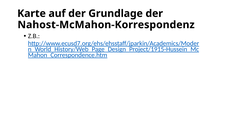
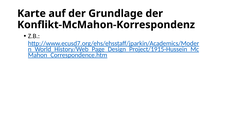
Nahost-McMahon-Korrespondenz: Nahost-McMahon-Korrespondenz -> Konflikt-McMahon-Korrespondenz (106, 25)
